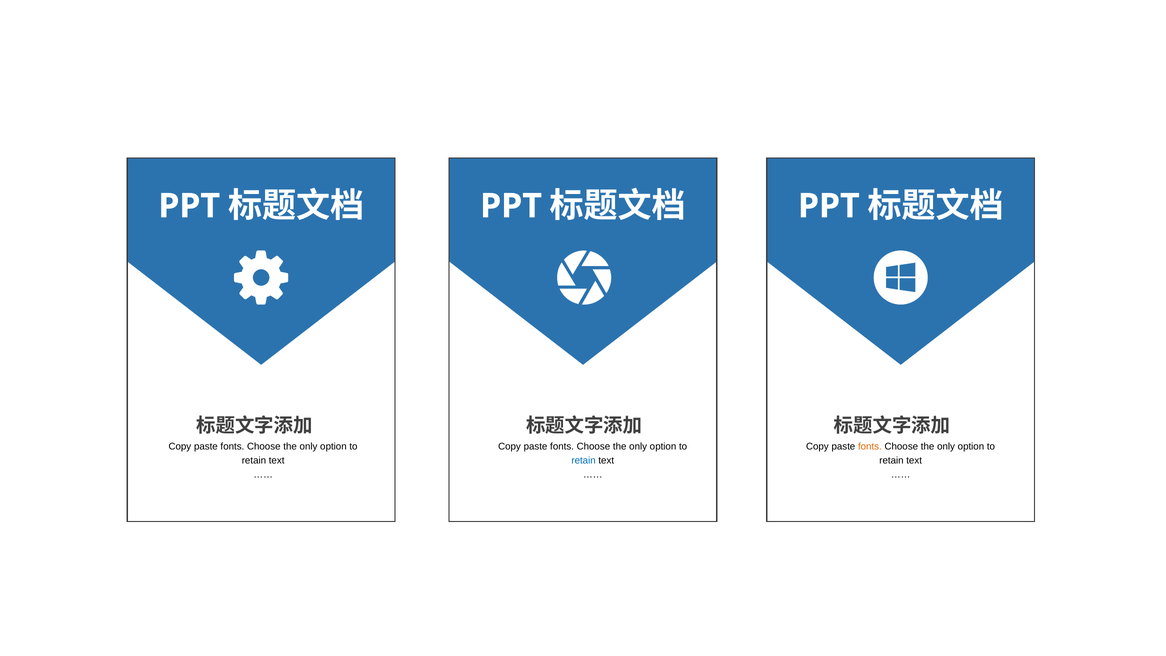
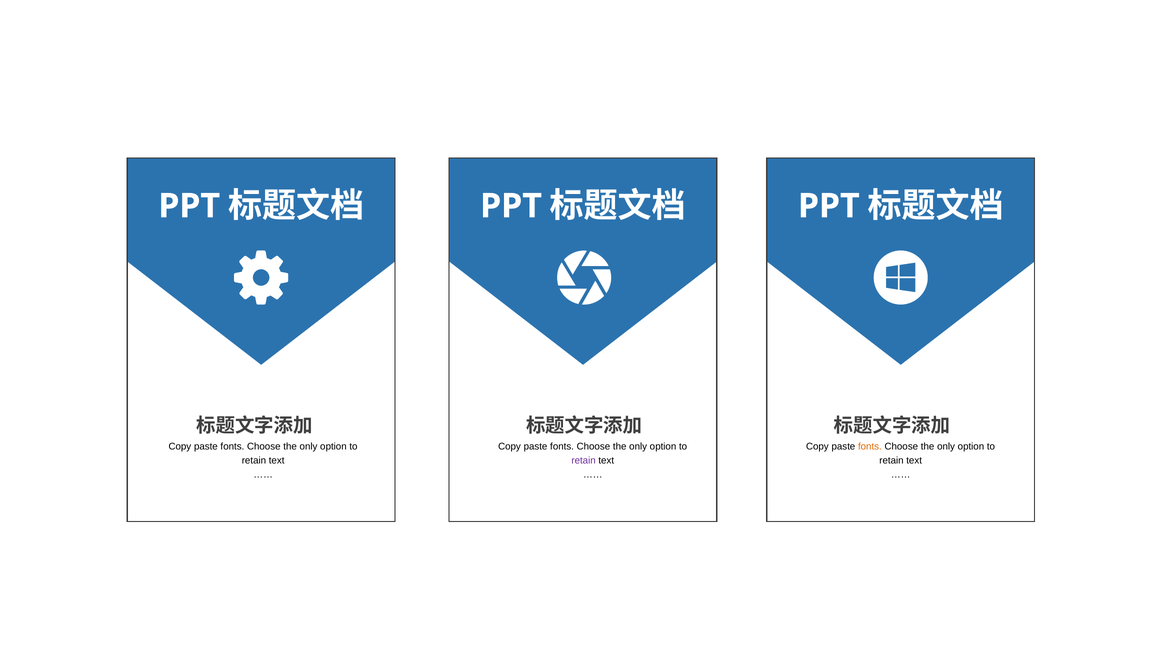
retain colour: blue -> purple (584, 460)
